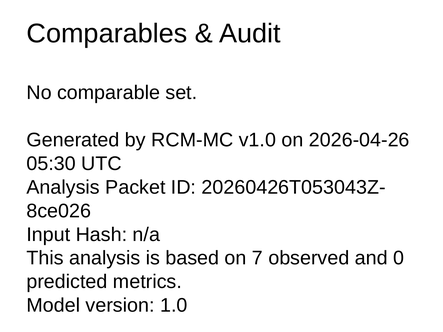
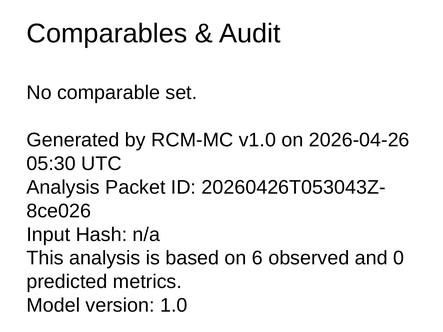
7: 7 -> 6 (257, 258)
